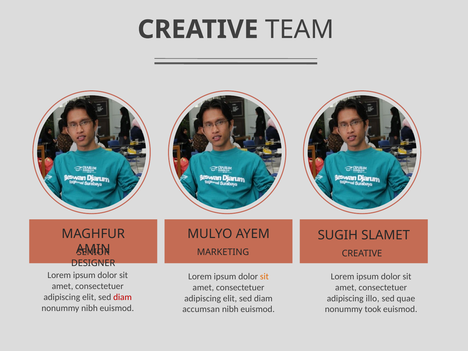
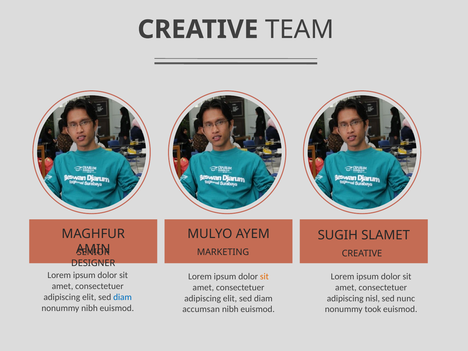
diam colour: red -> blue (123, 297)
illo: illo -> nisl (373, 298)
quae: quae -> nunc (406, 298)
